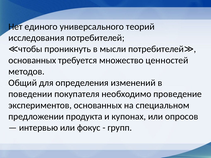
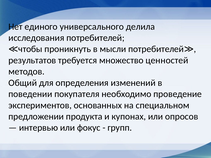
теорий: теорий -> делила (140, 27)
основанных: основанных -> результатов (32, 60)
